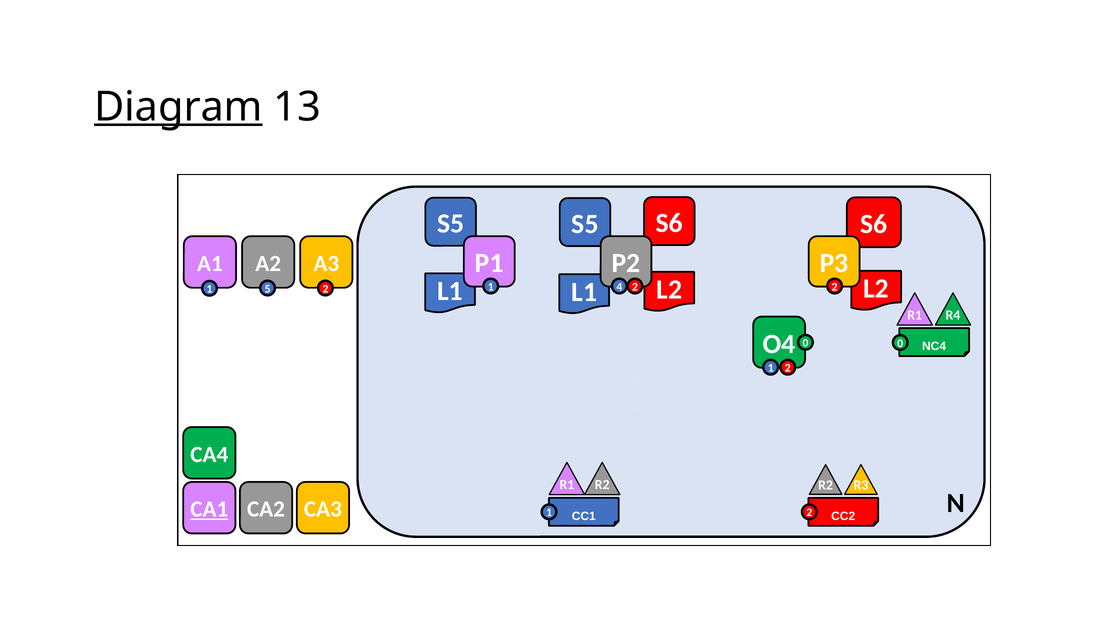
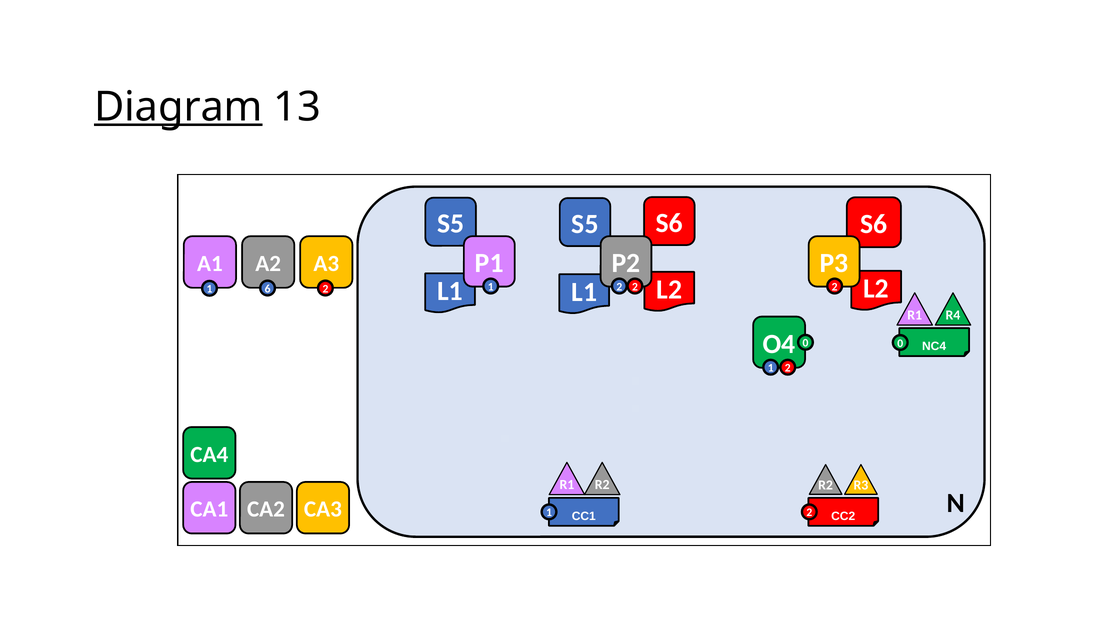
4: 4 -> 2 (619, 287)
5: 5 -> 6 (268, 289)
CA1 underline: present -> none (209, 510)
